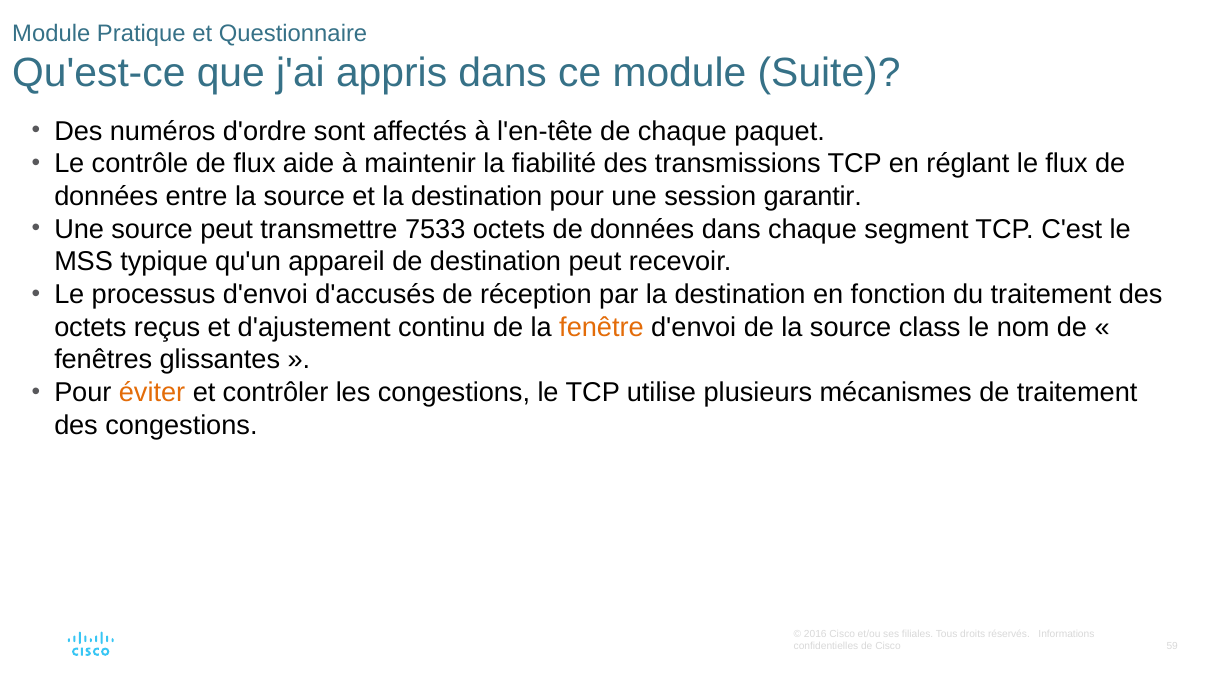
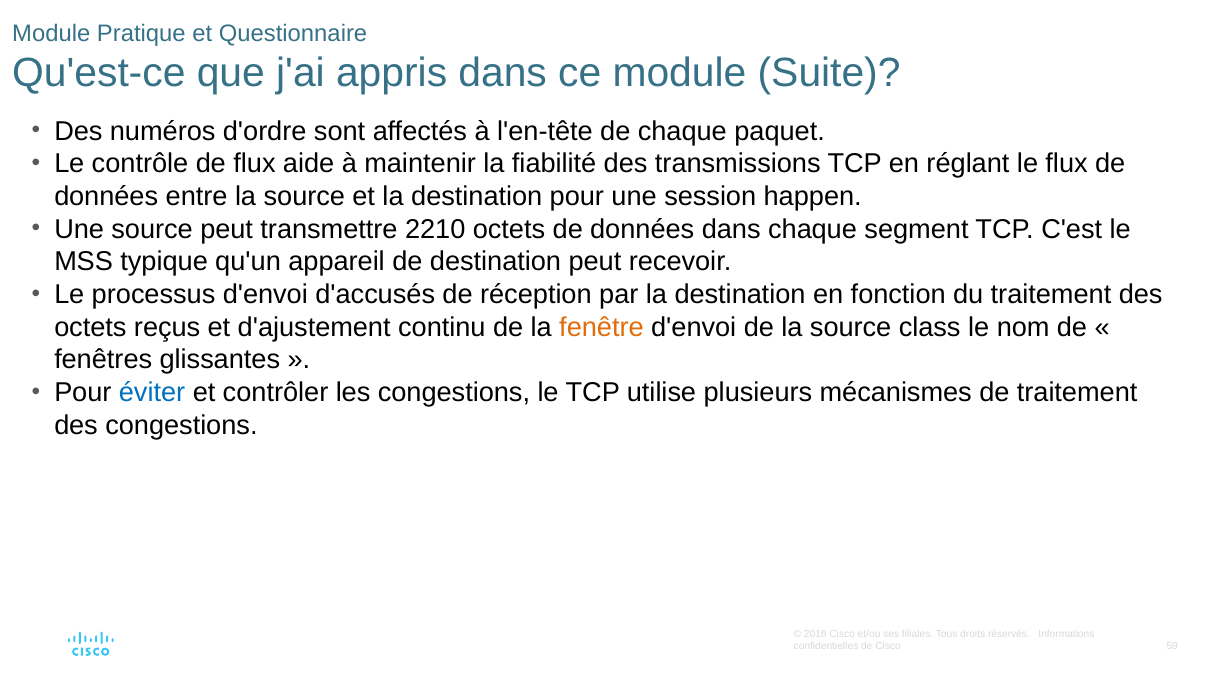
garantir: garantir -> happen (813, 197)
7533: 7533 -> 2210 (435, 229)
éviter colour: orange -> blue (152, 392)
